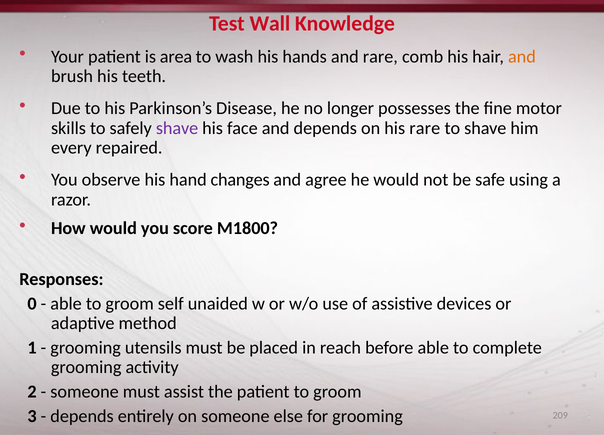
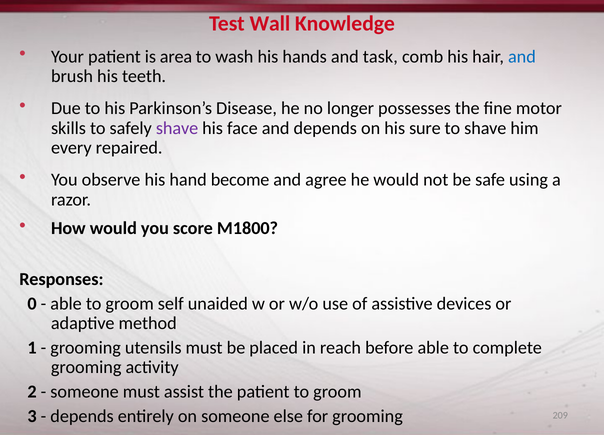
and rare: rare -> task (380, 57)
and colour: orange -> blue (522, 57)
his rare: rare -> sure (425, 128)
changes: changes -> become (240, 180)
